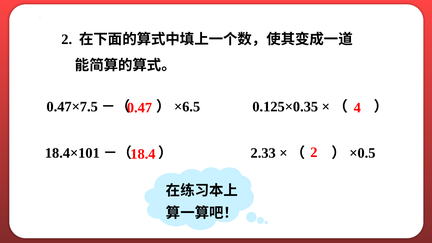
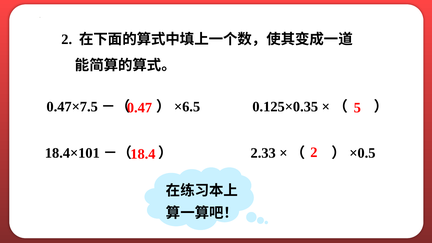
4: 4 -> 5 (357, 108)
